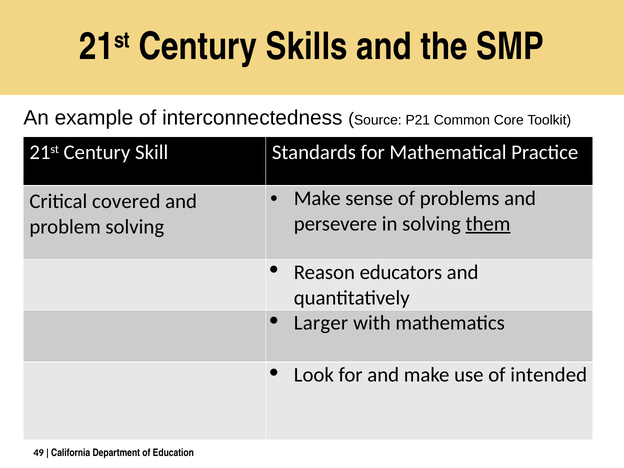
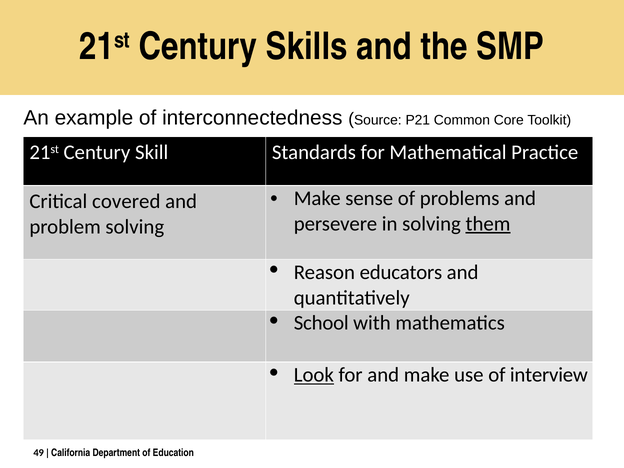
Larger: Larger -> School (321, 323)
Look underline: none -> present (314, 375)
intended: intended -> interview (549, 375)
